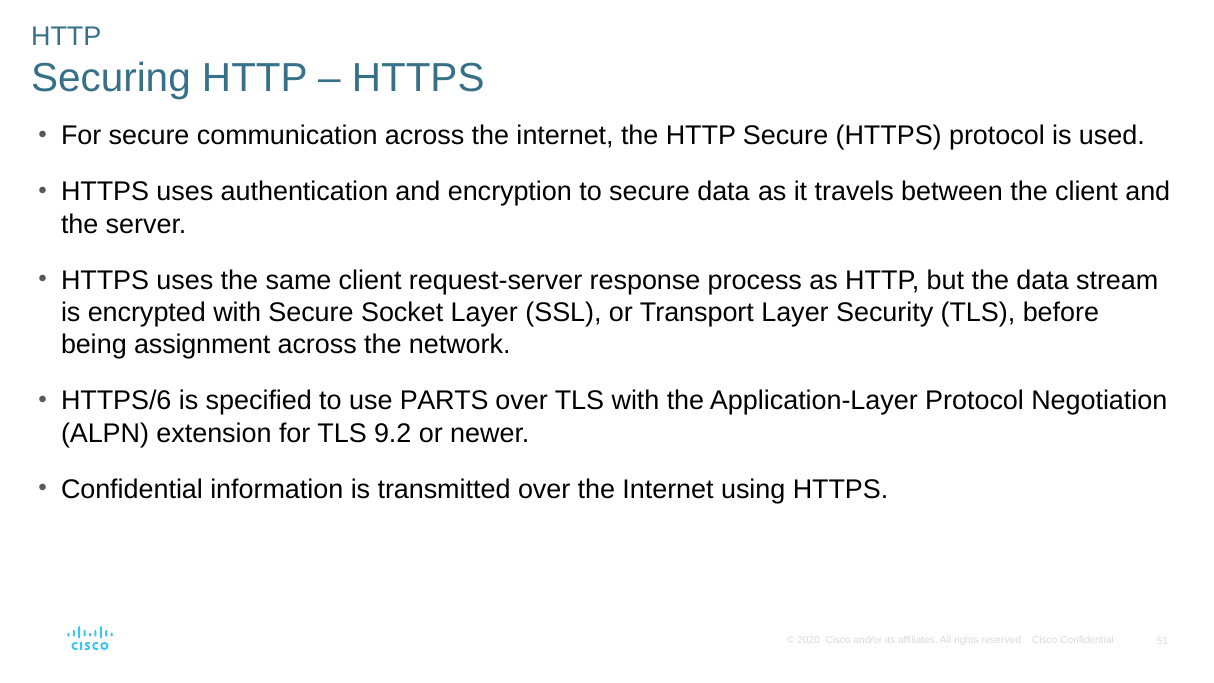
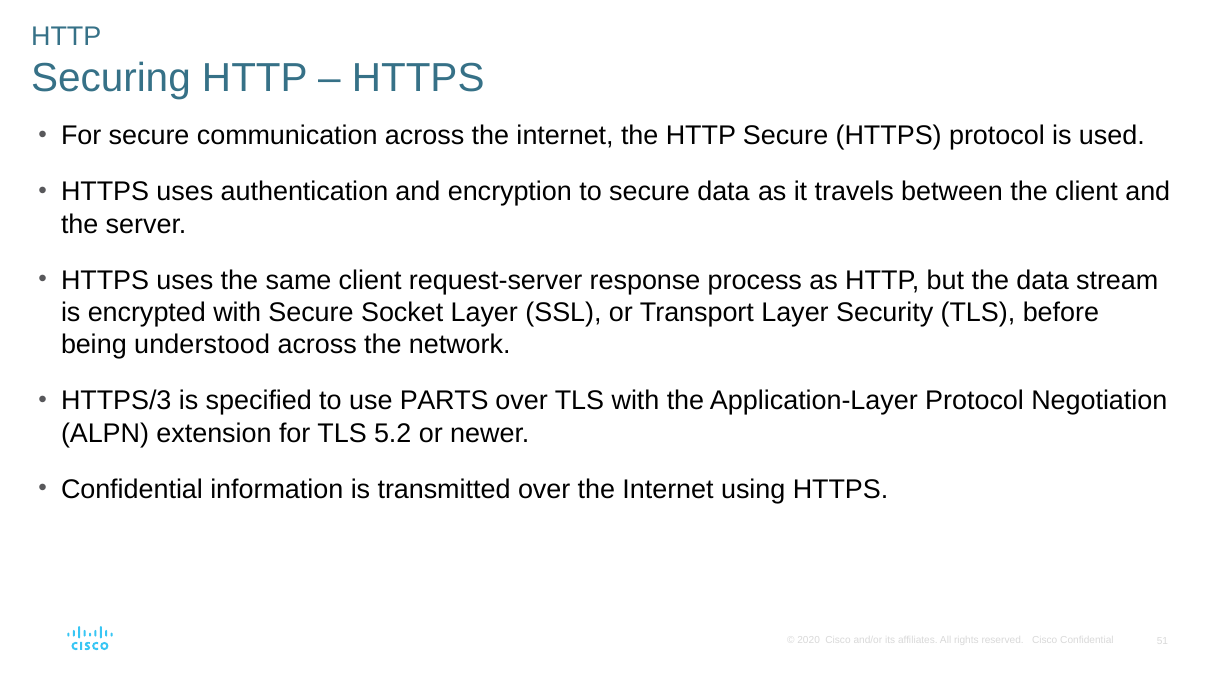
assignment: assignment -> understood (202, 345)
HTTPS/6: HTTPS/6 -> HTTPS/3 (116, 401)
9.2: 9.2 -> 5.2 (393, 433)
